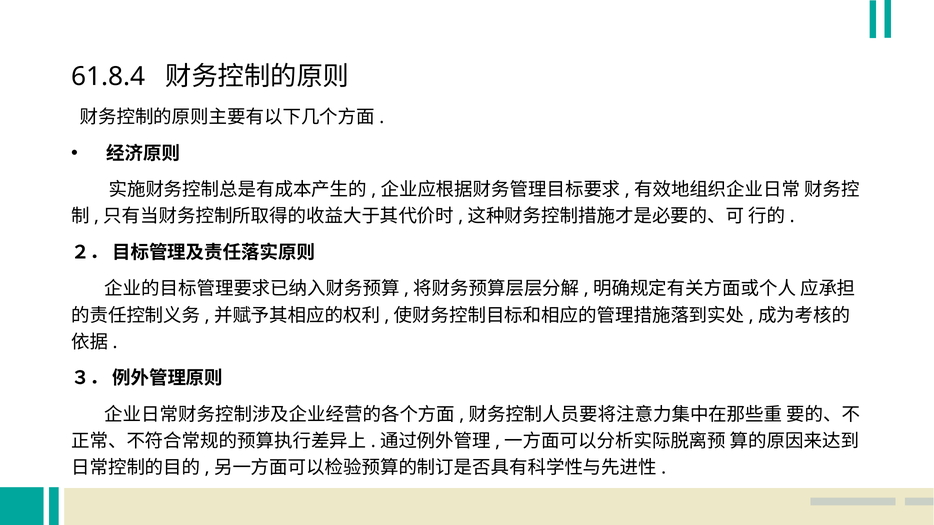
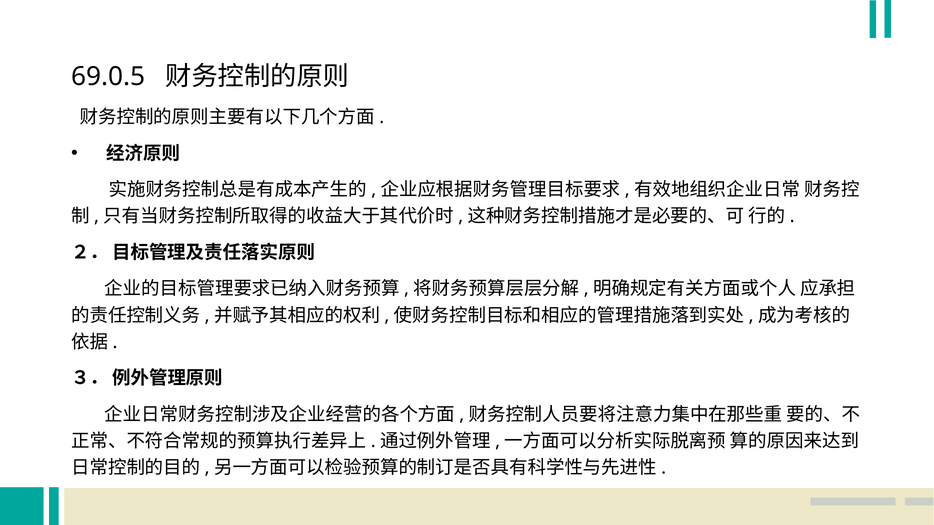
61.8.4: 61.8.4 -> 69.0.5 (108, 77)
